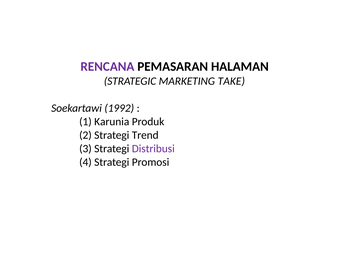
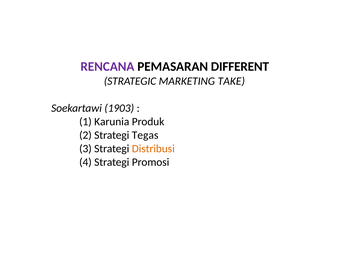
HALAMAN: HALAMAN -> DIFFERENT (240, 67)
1992: 1992 -> 1903 (119, 108)
Trend: Trend -> Tegas (145, 135)
Distribusi colour: purple -> orange (153, 149)
